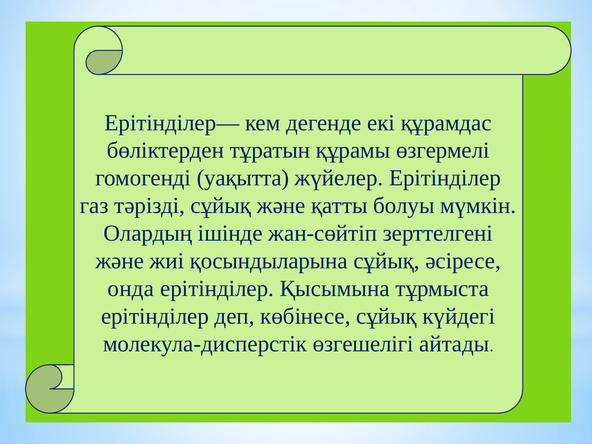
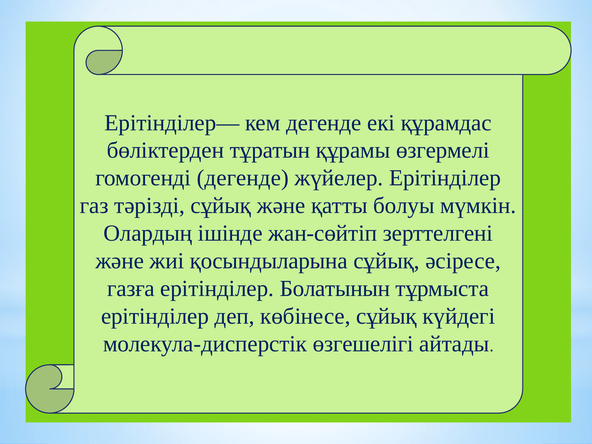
гомогенді уақытта: уақытта -> дегенде (243, 178)
онда: онда -> газға (131, 289)
Қысымына: Қысымына -> Болатынын (335, 289)
